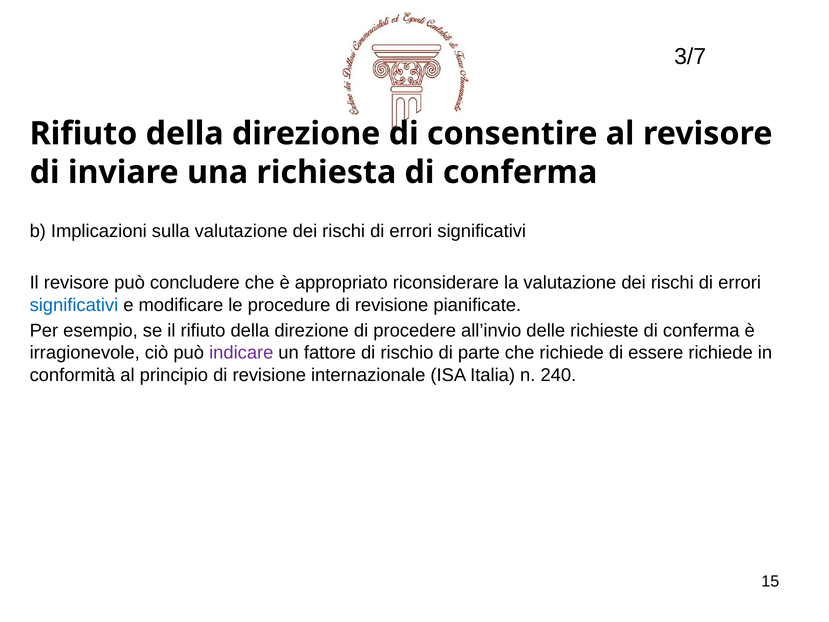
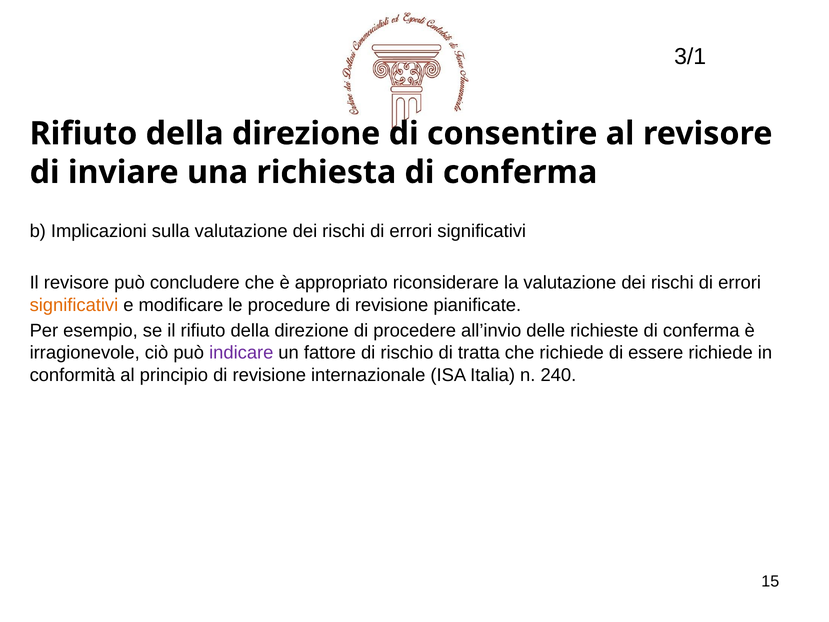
3/7: 3/7 -> 3/1 (690, 57)
significativi colour: blue -> orange (74, 305)
parte: parte -> tratta (479, 353)
